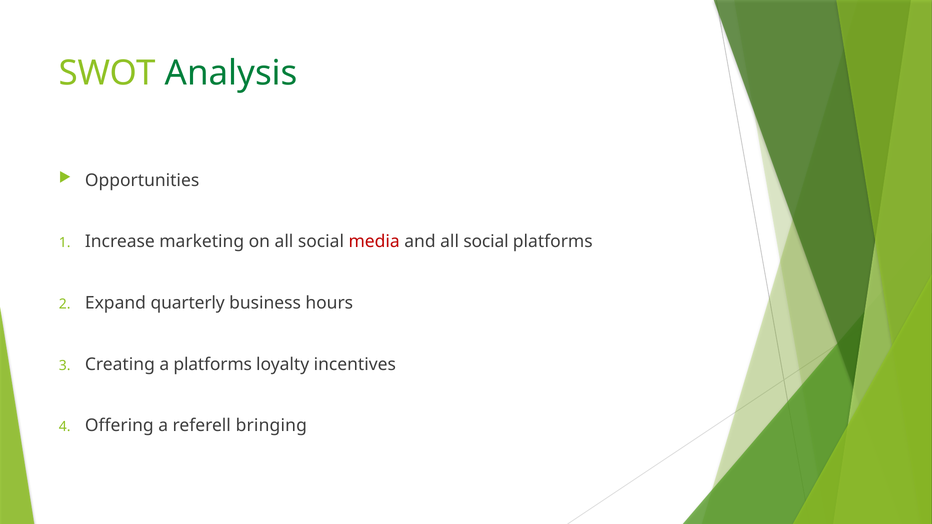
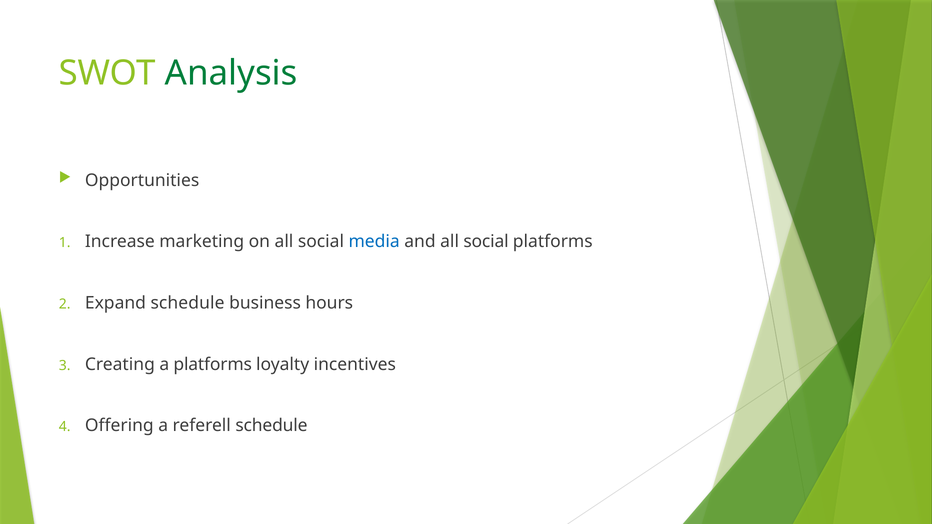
media colour: red -> blue (374, 242)
Expand quarterly: quarterly -> schedule (188, 303)
referell bringing: bringing -> schedule (271, 426)
